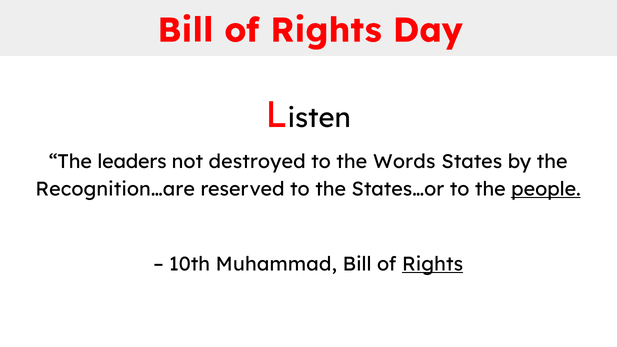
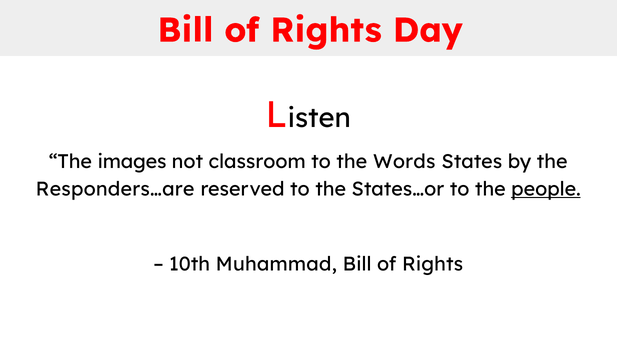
leaders: leaders -> images (132, 162)
destroyed: destroyed -> classroom (257, 162)
Recognition…are: Recognition…are -> Responders…are (115, 189)
Rights underline: present -> none (433, 264)
